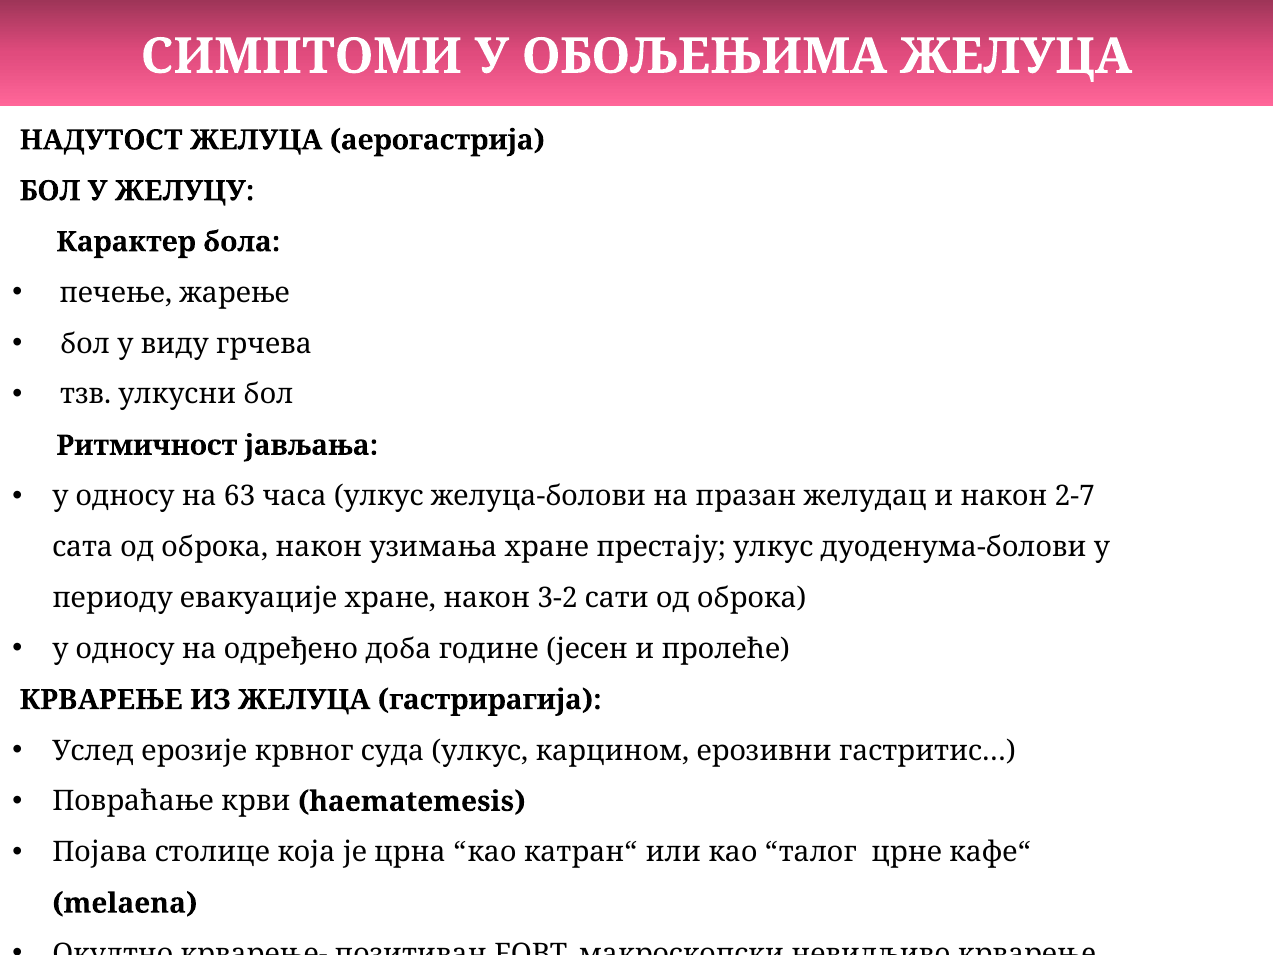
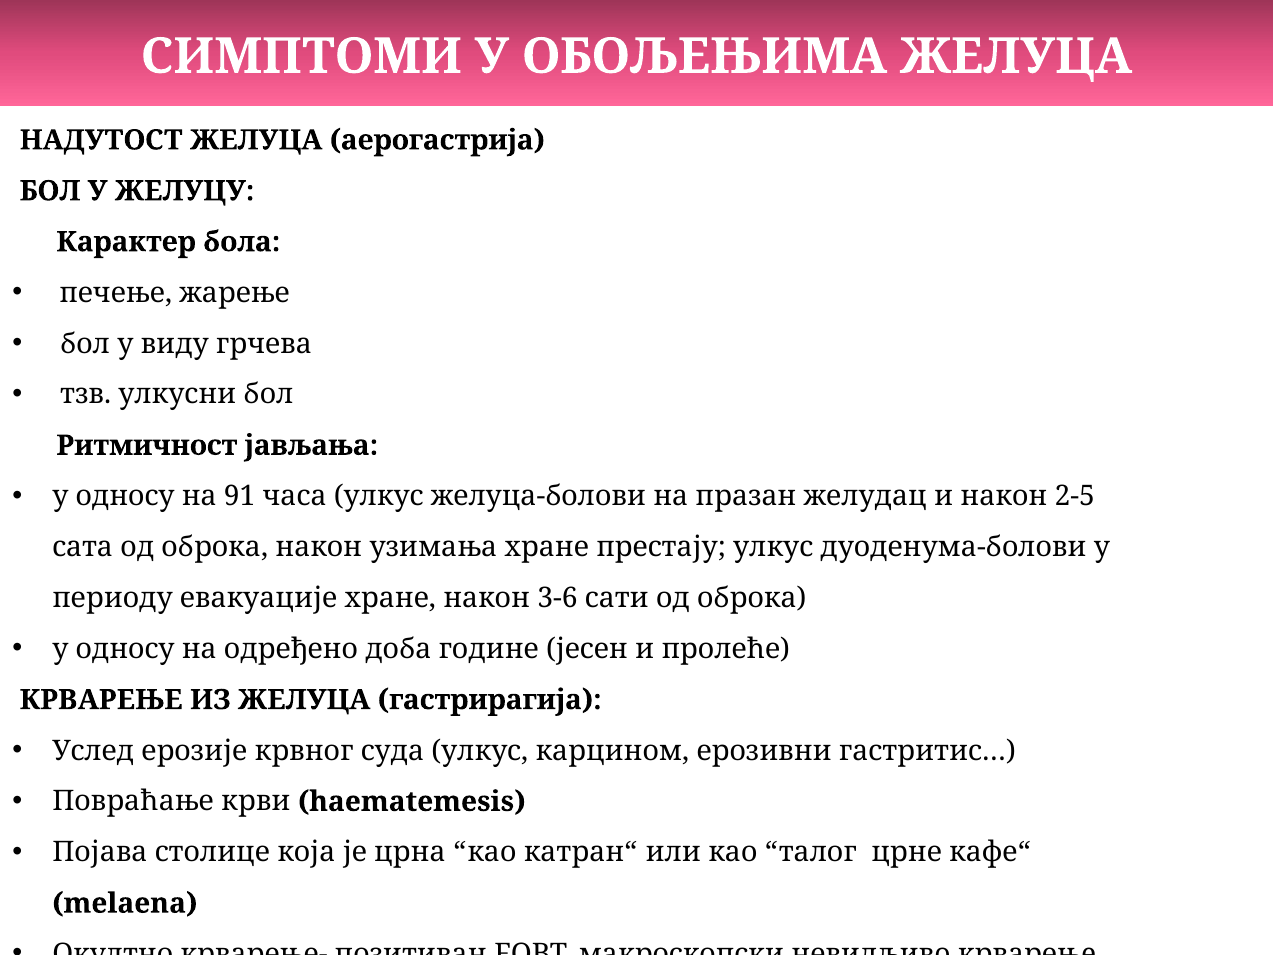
63: 63 -> 91 (240, 496)
2-7: 2-7 -> 2-5 (1075, 496)
3-2: 3-2 -> 3-6 (558, 598)
